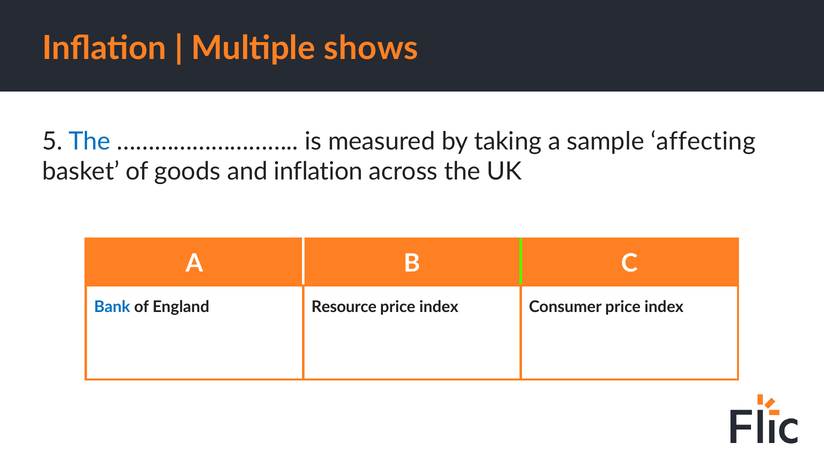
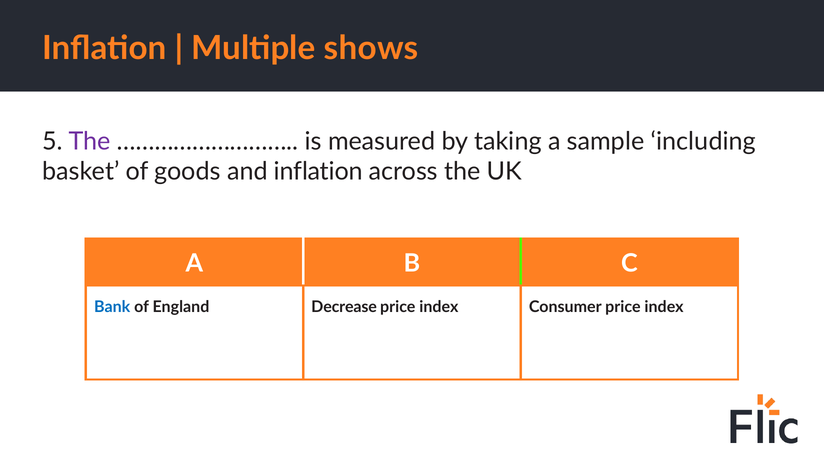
The colour: blue -> purple (90, 141)
affecting: affecting -> including (703, 141)
Resource: Resource -> Decrease (344, 307)
